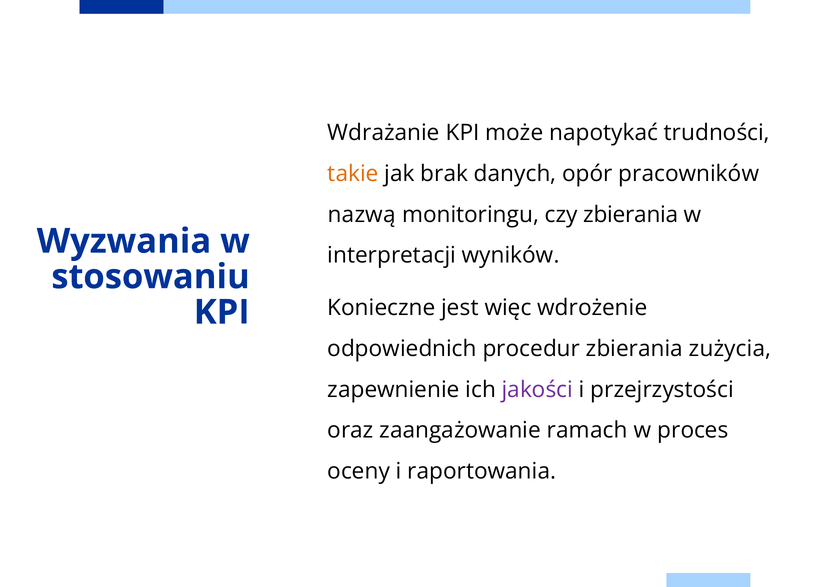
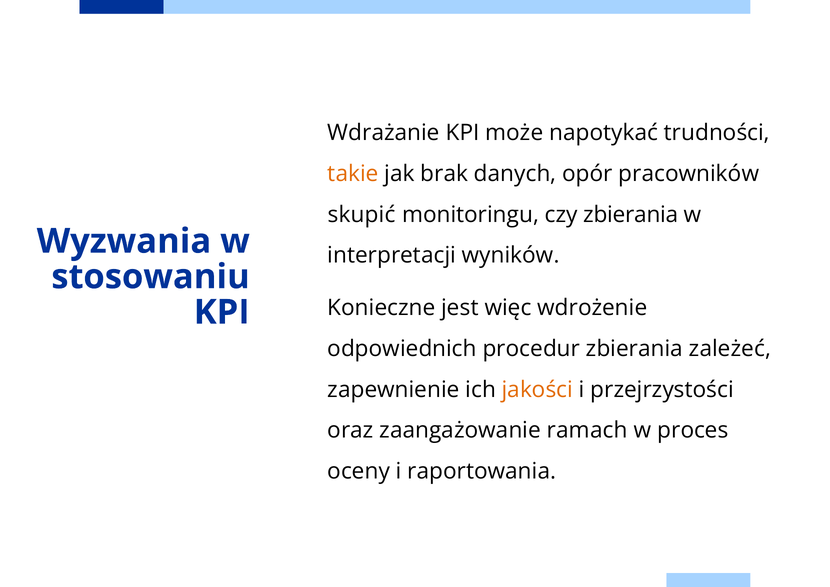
nazwą: nazwą -> skupić (362, 215)
zużycia: zużycia -> zależeć (730, 349)
jakości colour: purple -> orange (537, 389)
